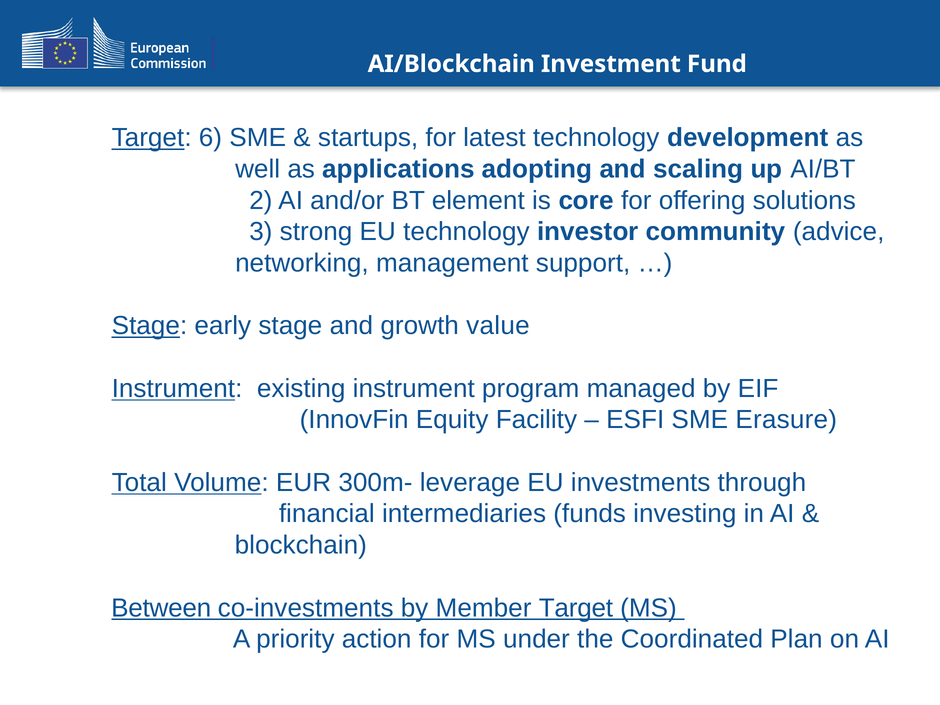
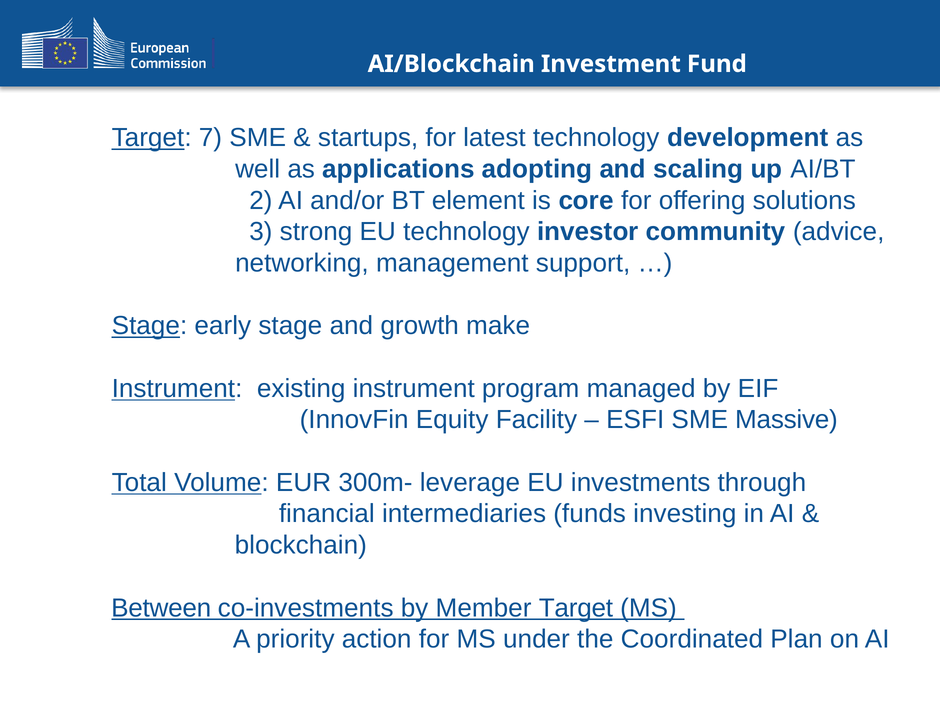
6: 6 -> 7 (210, 138)
value: value -> make (498, 326)
Erasure: Erasure -> Massive (786, 420)
